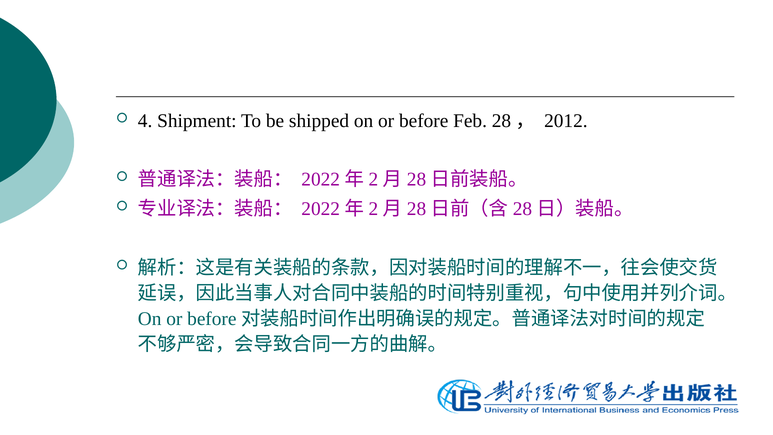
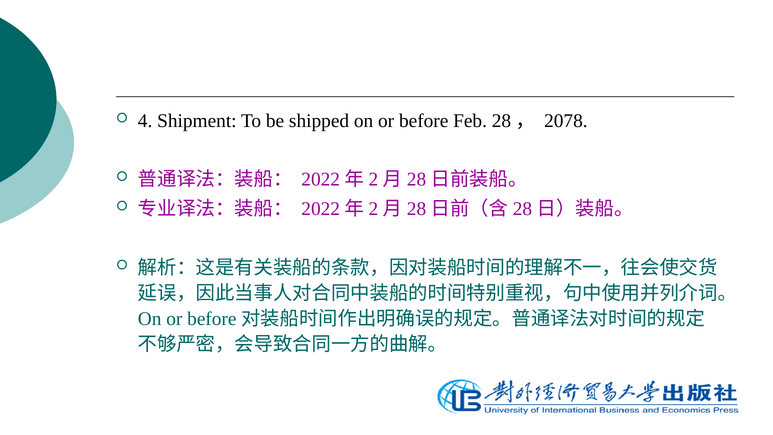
2012: 2012 -> 2078 (566, 121)
